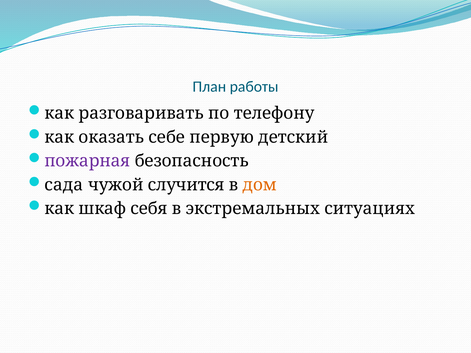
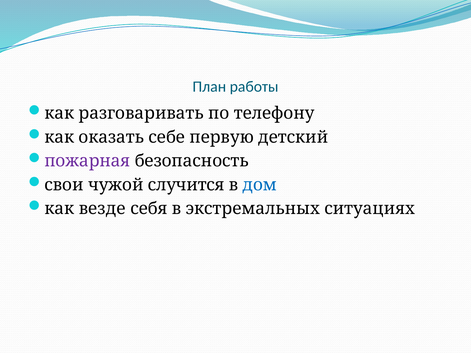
сада: сада -> свои (64, 185)
дом colour: orange -> blue (260, 185)
шкаф: шкаф -> везде (102, 209)
